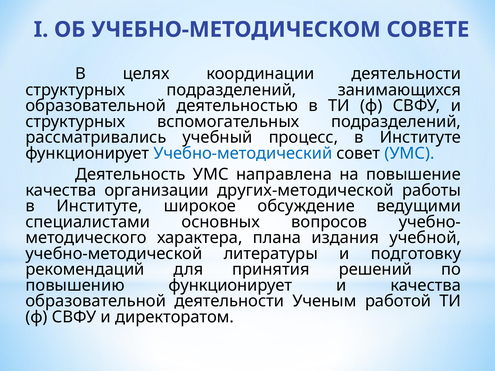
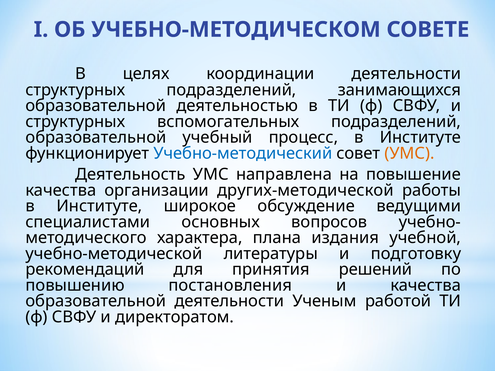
рассматривались: рассматривались -> образовательной (96, 138)
УМС colour: blue -> orange (409, 153)
повышению функционирует: функционирует -> постановления (230, 286)
